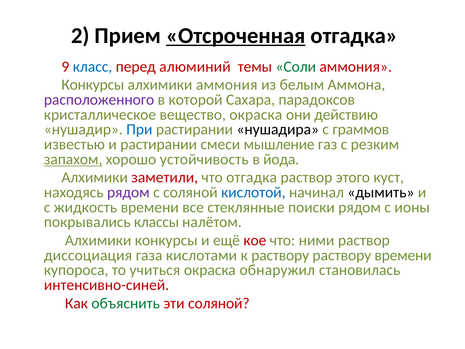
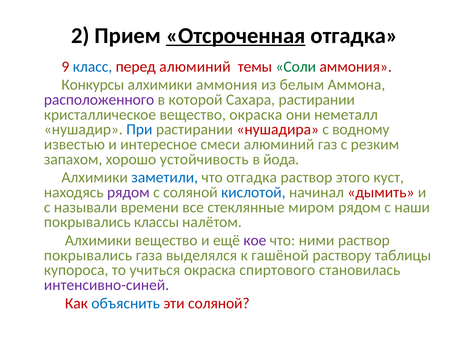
Сахара парадоксов: парадоксов -> растирании (317, 100)
действию: действию -> неметалл (346, 115)
нушадира colour: black -> red (278, 129)
граммов: граммов -> водному (361, 129)
и растирании: растирании -> интересное (159, 144)
смеси мышление: мышление -> алюминий (279, 144)
запахом underline: present -> none (73, 159)
заметили colour: red -> blue (165, 177)
дымить colour: black -> red (381, 192)
жидкость: жидкость -> называли (86, 207)
поиски: поиски -> миром (311, 207)
ионы: ионы -> наши (412, 207)
Алхимики конкурсы: конкурсы -> вещество (166, 240)
кое colour: red -> purple (255, 240)
диссоциация: диссоциация -> покрывались (88, 255)
кислотами: кислотами -> выделялся (202, 255)
к раствору: раствору -> гашёной (280, 255)
раствору времени: времени -> таблицы (403, 255)
обнаружил: обнаружил -> спиртового (277, 270)
интенсивно-синей colour: red -> purple (107, 285)
объяснить colour: green -> blue (126, 303)
